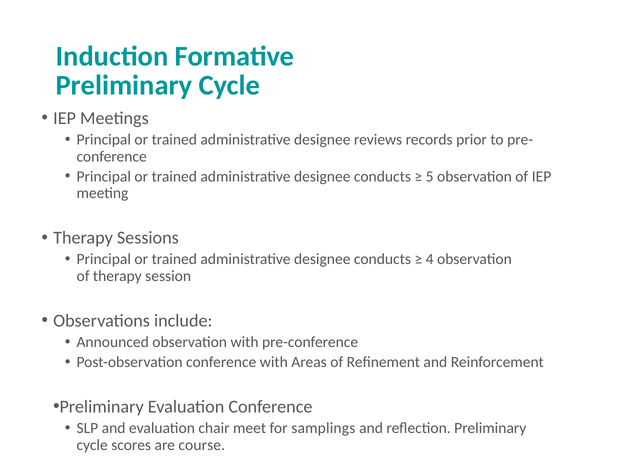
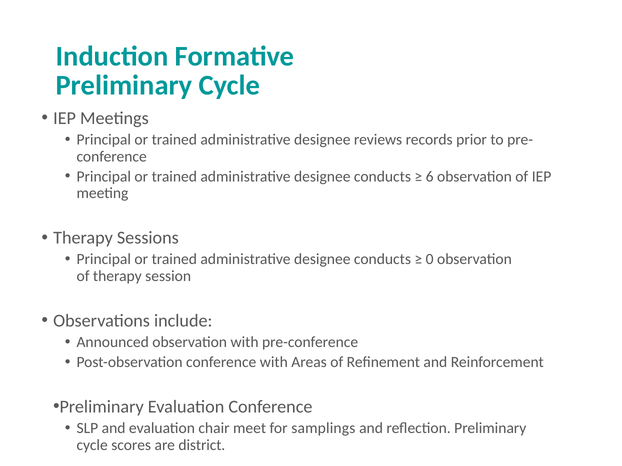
5: 5 -> 6 (430, 177)
4: 4 -> 0 (430, 260)
course: course -> district (202, 445)
